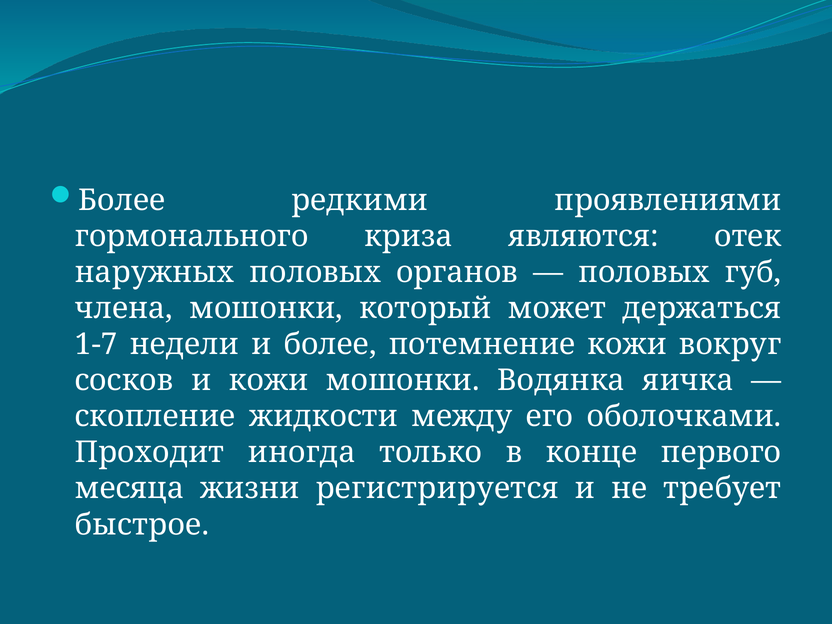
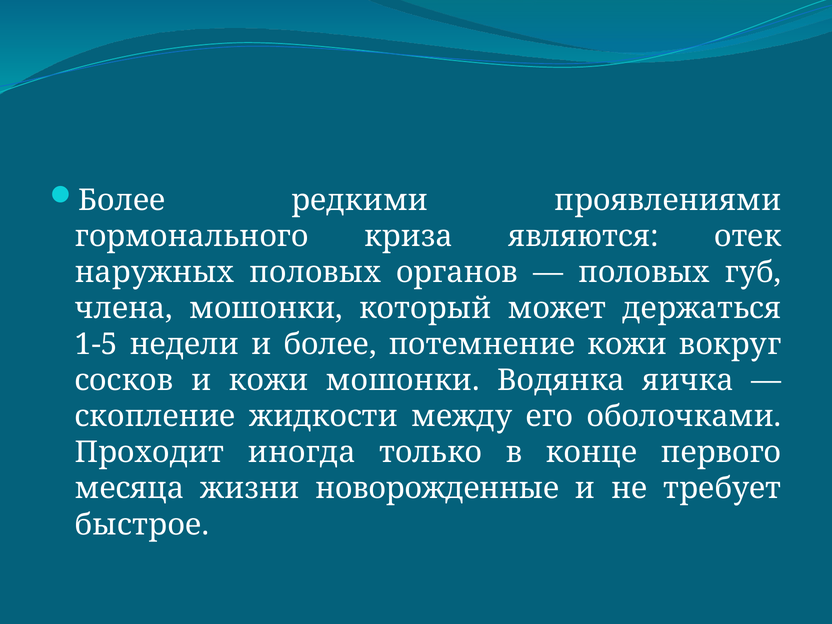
1-7: 1-7 -> 1-5 (96, 344)
регистрируется: регистрируется -> новорожденные (437, 489)
